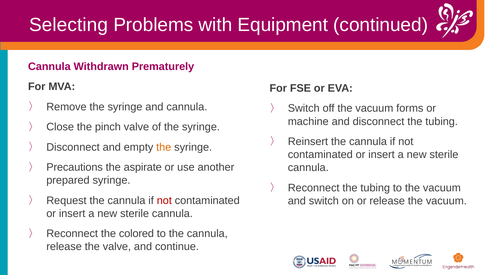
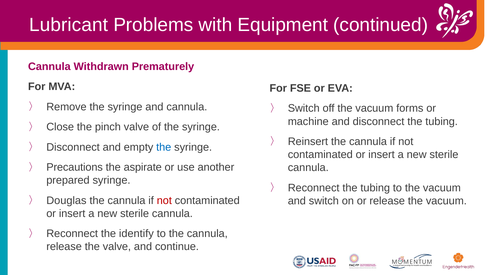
Selecting: Selecting -> Lubricant (69, 25)
the colour: orange -> blue (164, 147)
Request: Request -> Douglas (66, 200)
colored: colored -> identify (136, 233)
